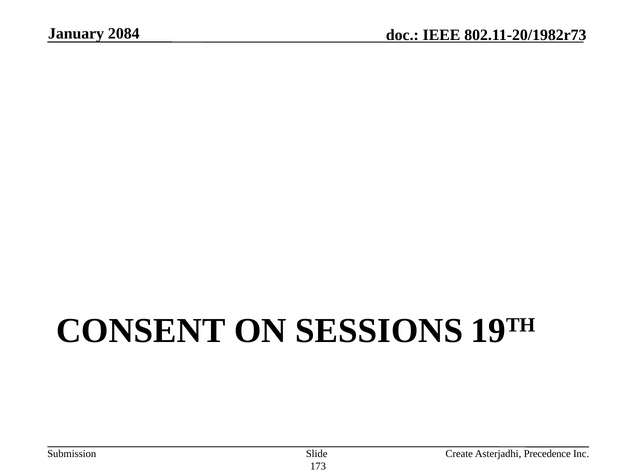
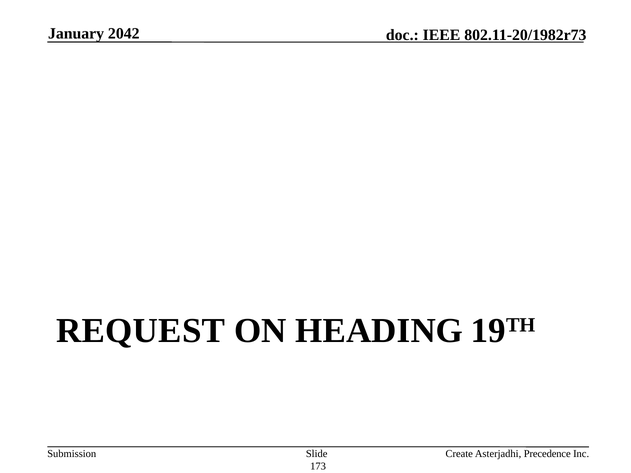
2084: 2084 -> 2042 (124, 33)
CONSENT: CONSENT -> REQUEST (141, 331)
SESSIONS: SESSIONS -> HEADING (379, 331)
